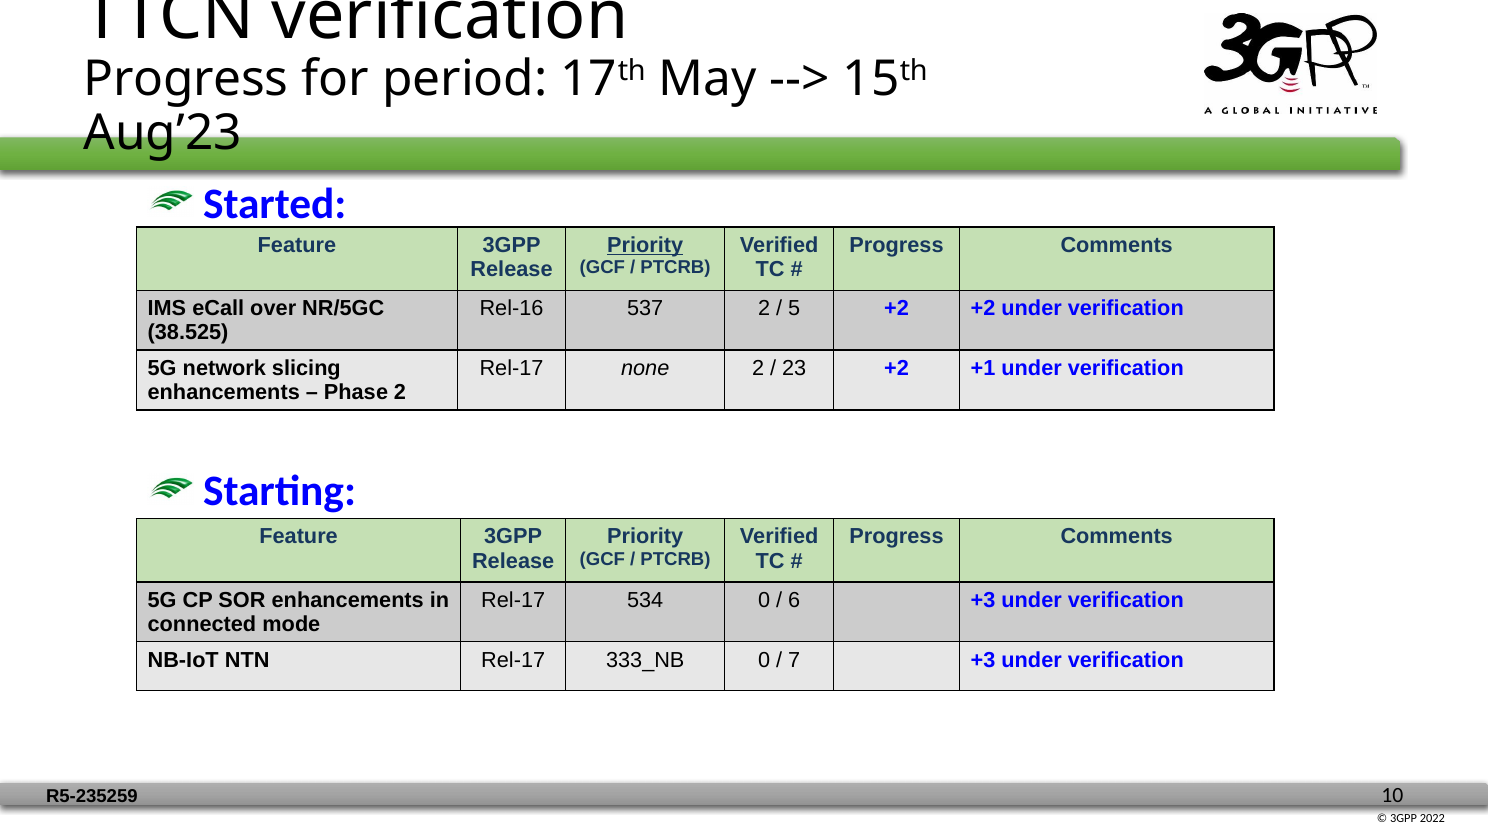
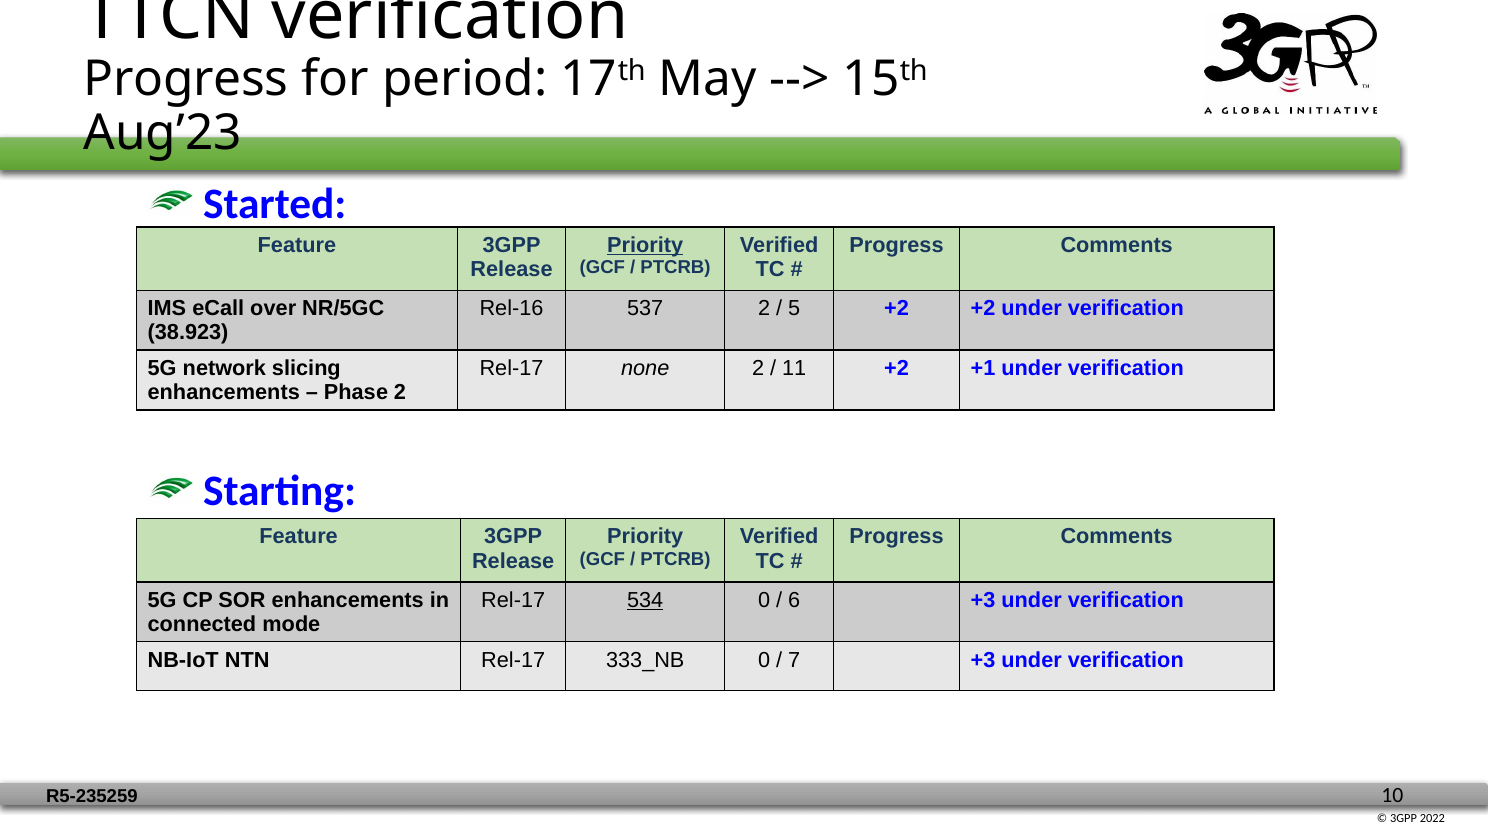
38.525: 38.525 -> 38.923 (188, 333)
23: 23 -> 11 (794, 368)
534 underline: none -> present (645, 600)
